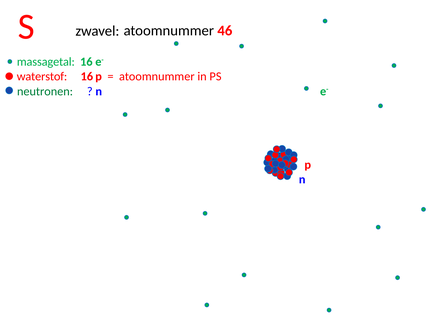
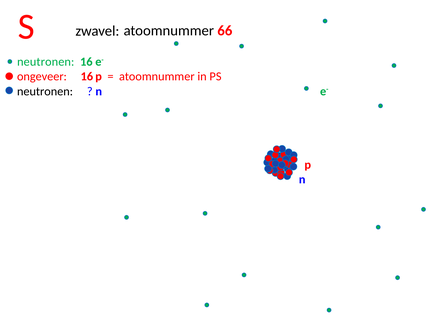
46: 46 -> 66 (225, 31)
massagetal: massagetal -> neutronen (46, 62)
waterstof: waterstof -> ongeveer (42, 77)
neutronen colour: green -> black (45, 91)
